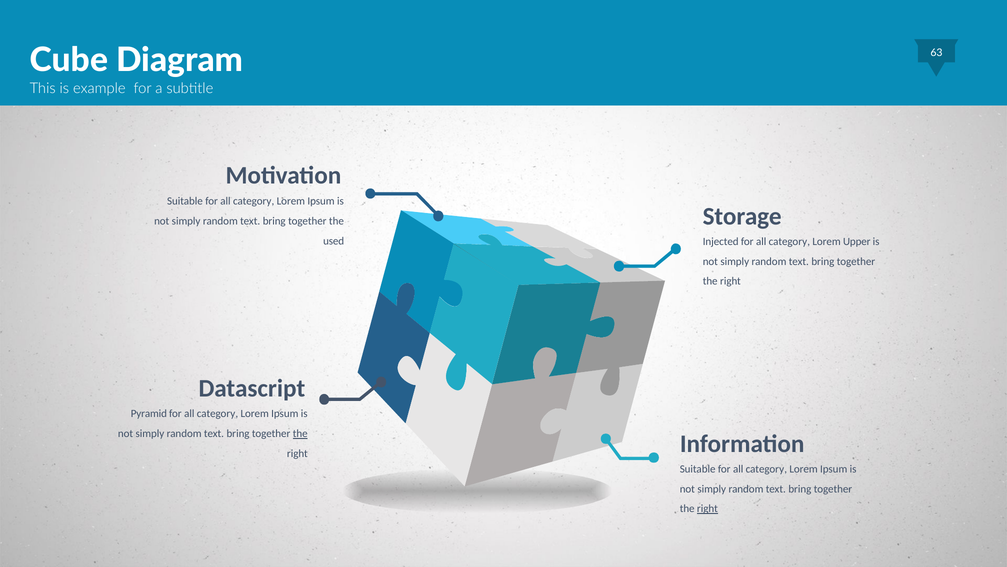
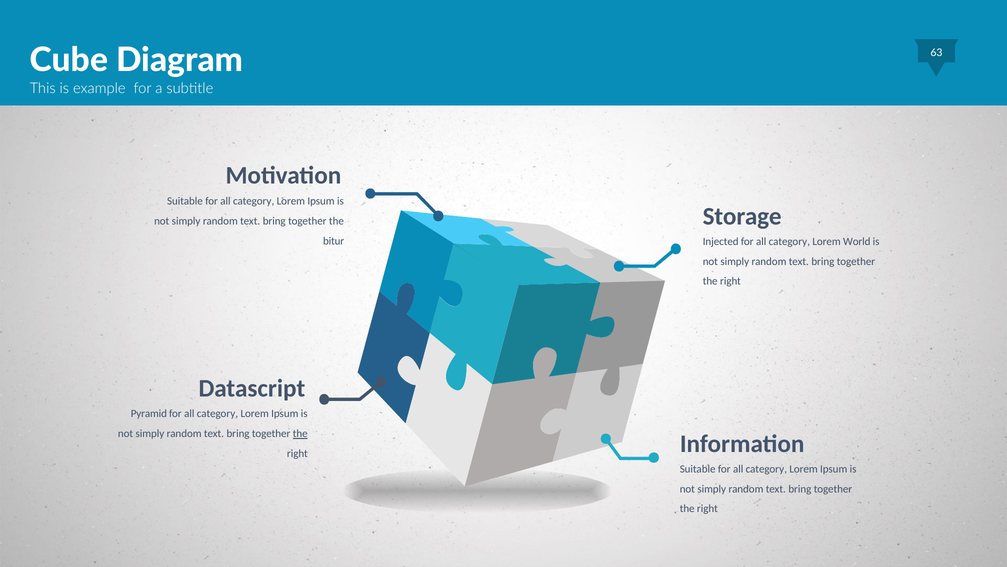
used: used -> bitur (334, 241)
Upper: Upper -> World (857, 241)
right underline: present -> none (707, 508)
